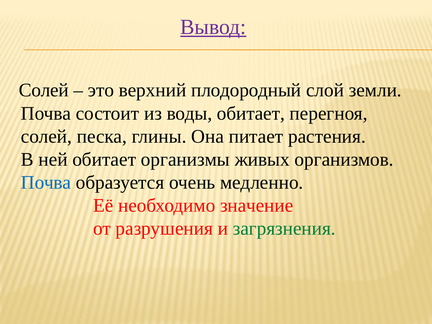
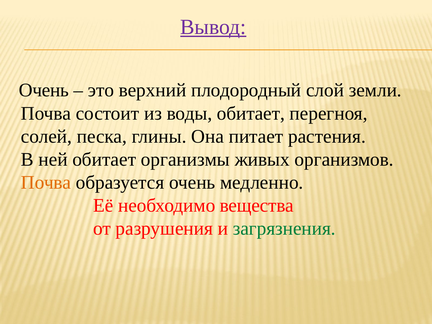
Солей: Солей -> Очень (44, 90)
Почва colour: blue -> orange (46, 183)
значение: значение -> вещества (257, 206)
